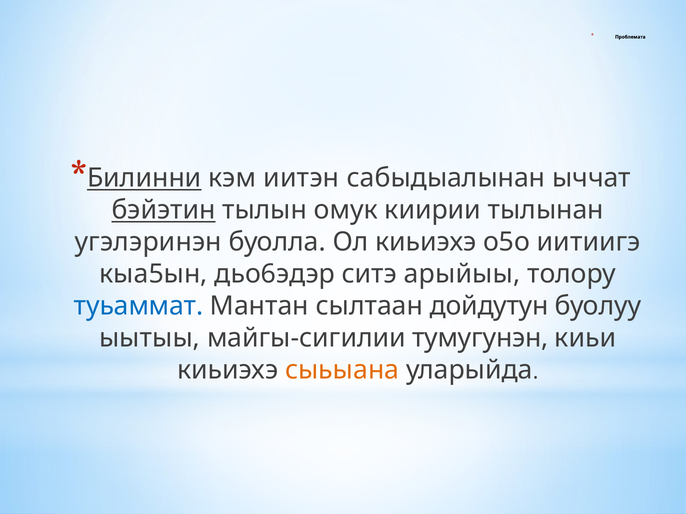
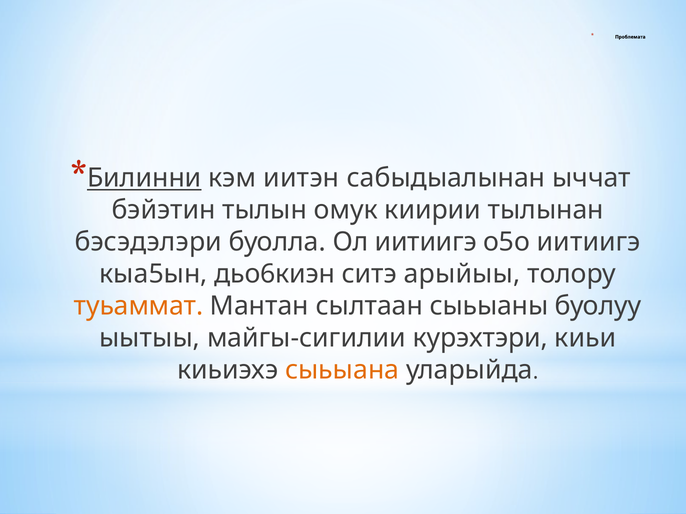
бэйэтин underline: present -> none (164, 210)
угэлэринэн: угэлэринэн -> бэсэдэлэри (148, 242)
Ол киьиэхэ: киьиэхэ -> иитиигэ (426, 242)
дьо6эдэр: дьо6эдэр -> дьо6киэн (275, 274)
туьаммат colour: blue -> orange (139, 306)
дойдутун: дойдутун -> сыьыаны (489, 306)
тумугунэн: тумугунэн -> курэхтэри (480, 338)
